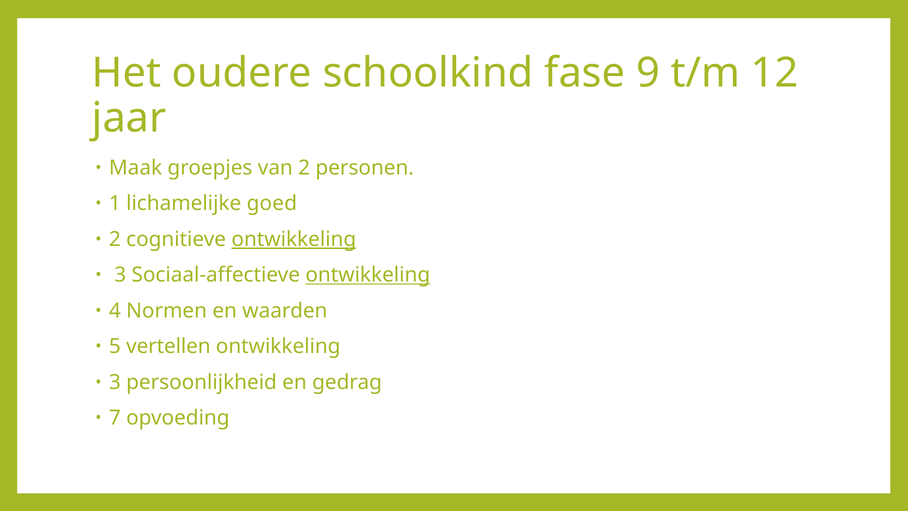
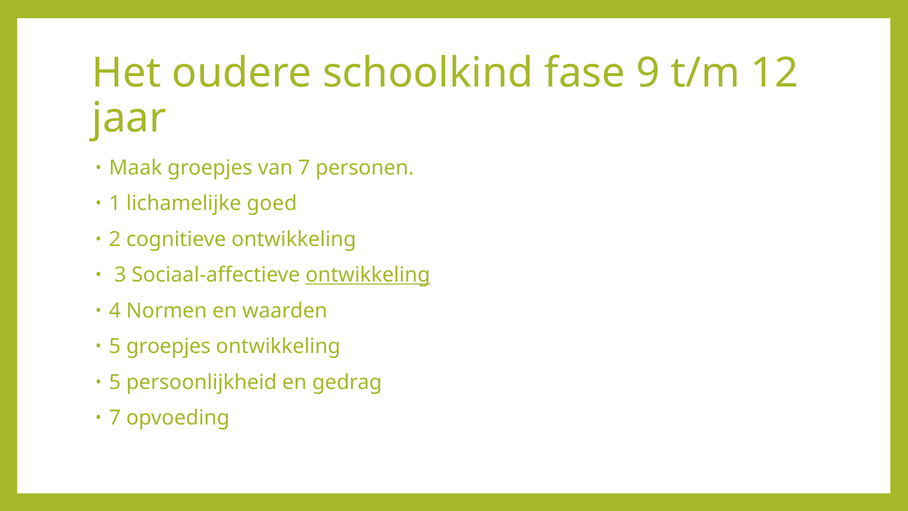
van 2: 2 -> 7 (304, 168)
ontwikkeling underline: present -> none (294, 239)
5 vertellen: vertellen -> groepjes (168, 346)
3: 3 -> 5 (115, 382)
